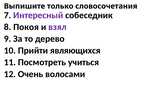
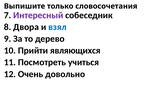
Покоя: Покоя -> Двора (26, 27)
взял colour: purple -> blue (57, 27)
волосами: волосами -> довольно (65, 74)
